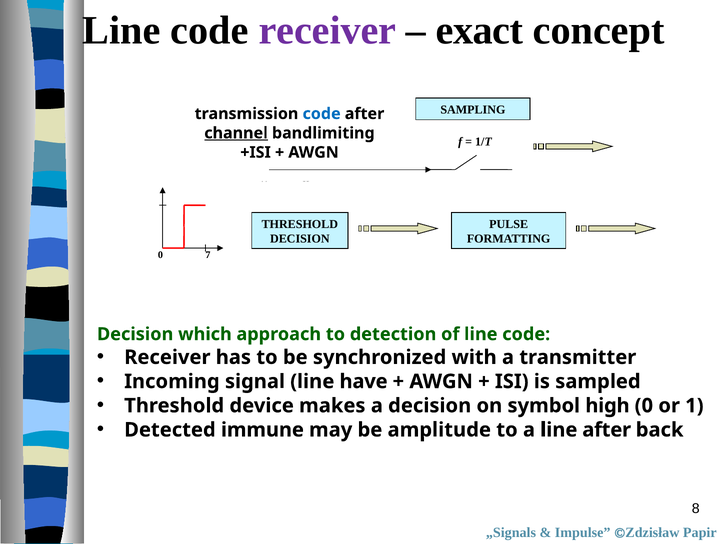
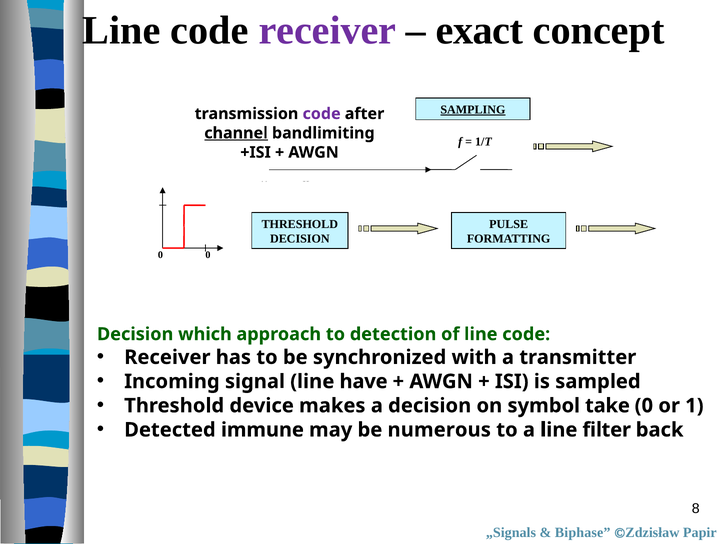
SAMPLING underline: none -> present (473, 110)
code colour: blue -> purple (322, 114)
0 7: 7 -> 0 (208, 255)
high: high -> take (607, 405)
amplitude: amplitude -> numerous (439, 430)
line after: after -> filter (607, 430)
Impulse: Impulse -> Biphase (583, 533)
